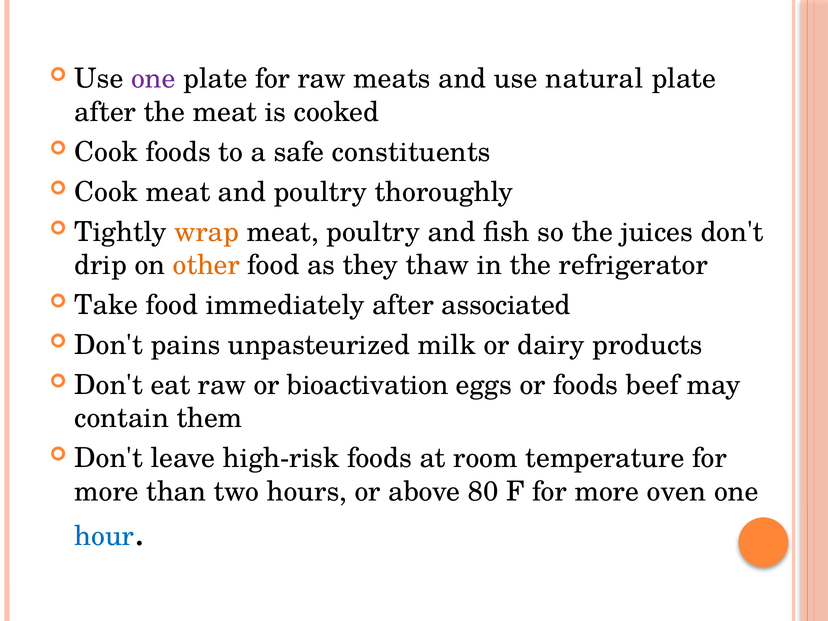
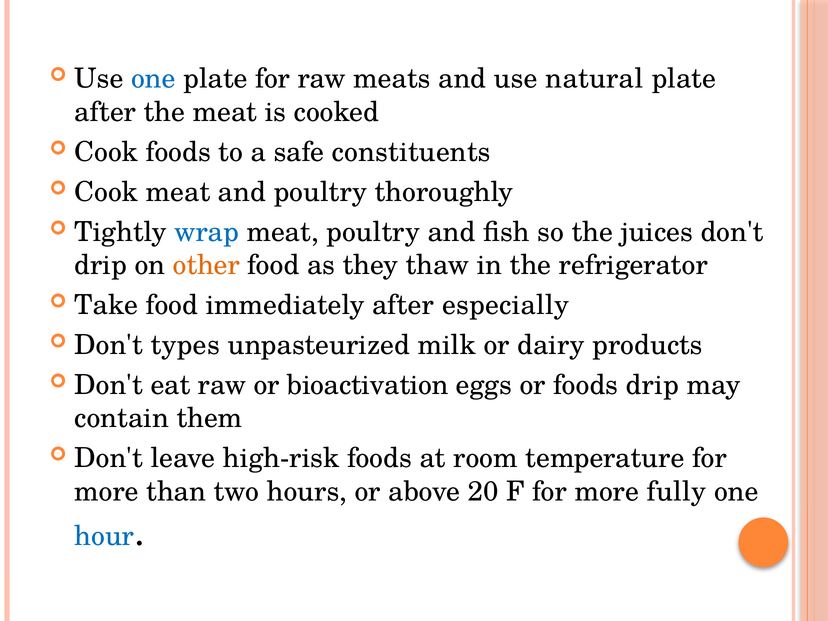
one colour: purple -> blue (153, 79)
wrap colour: orange -> blue (207, 232)
associated: associated -> especially (506, 305)
pains: pains -> types (185, 345)
foods beef: beef -> drip (652, 385)
80: 80 -> 20 (483, 491)
oven: oven -> fully (676, 491)
